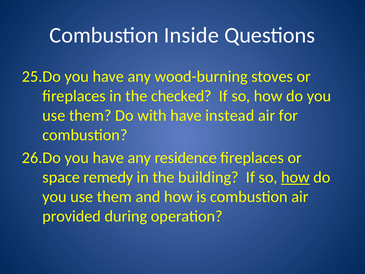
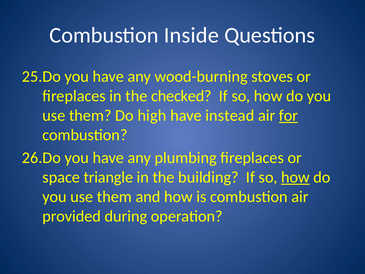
with: with -> high (152, 116)
for underline: none -> present (288, 116)
residence: residence -> plumbing (186, 158)
remedy: remedy -> triangle (108, 177)
